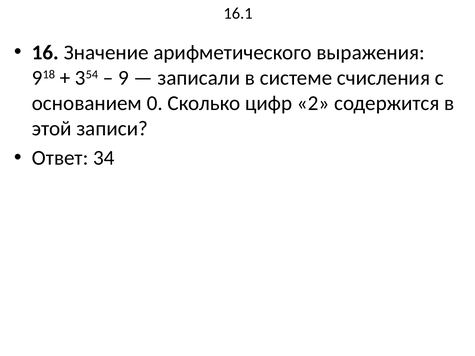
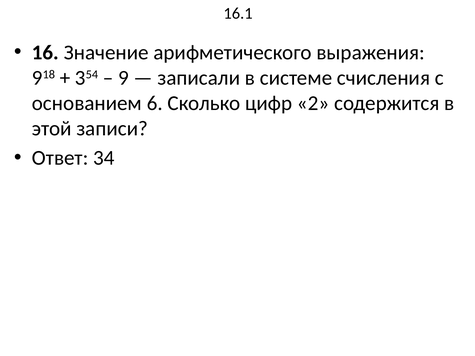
0: 0 -> 6 (155, 103)
